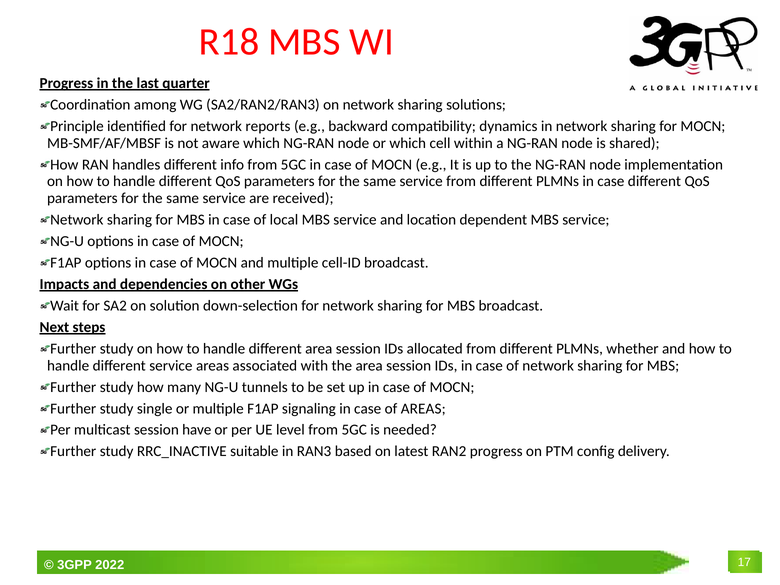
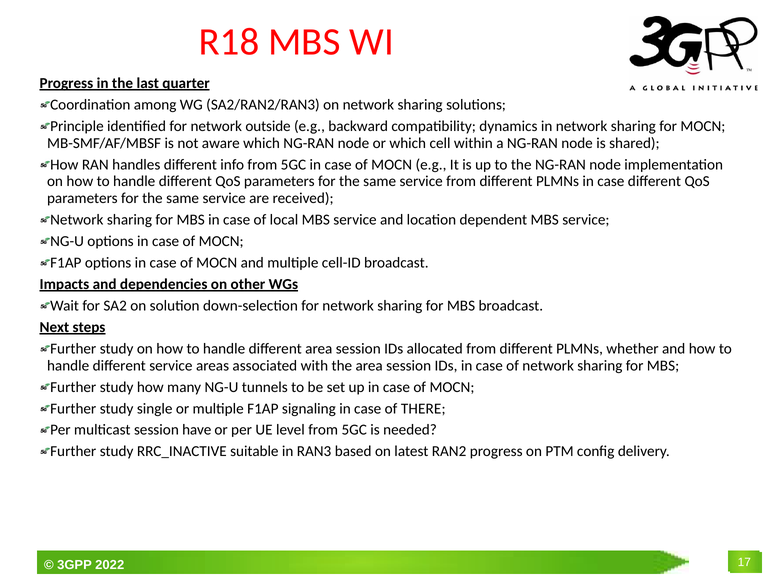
reports: reports -> outside (268, 126)
of AREAS: AREAS -> THERE (423, 409)
